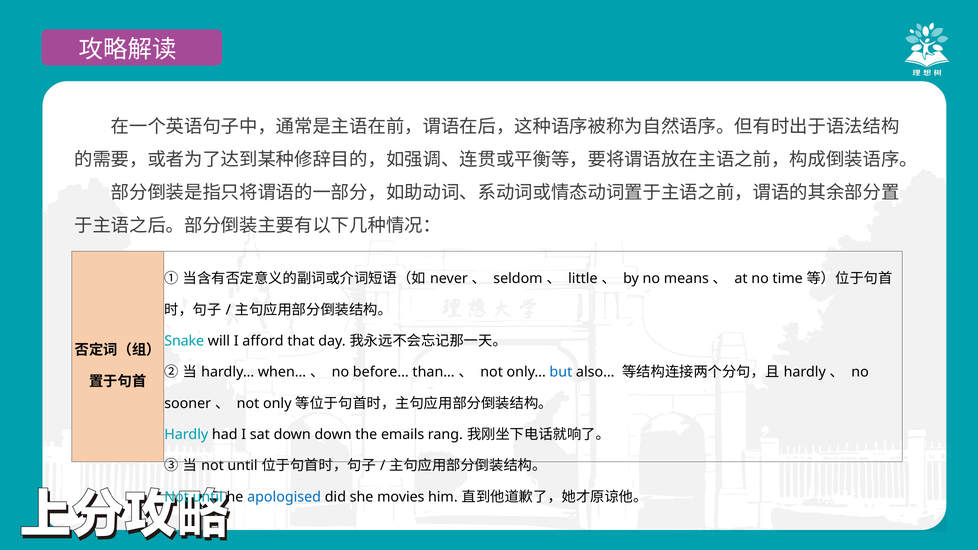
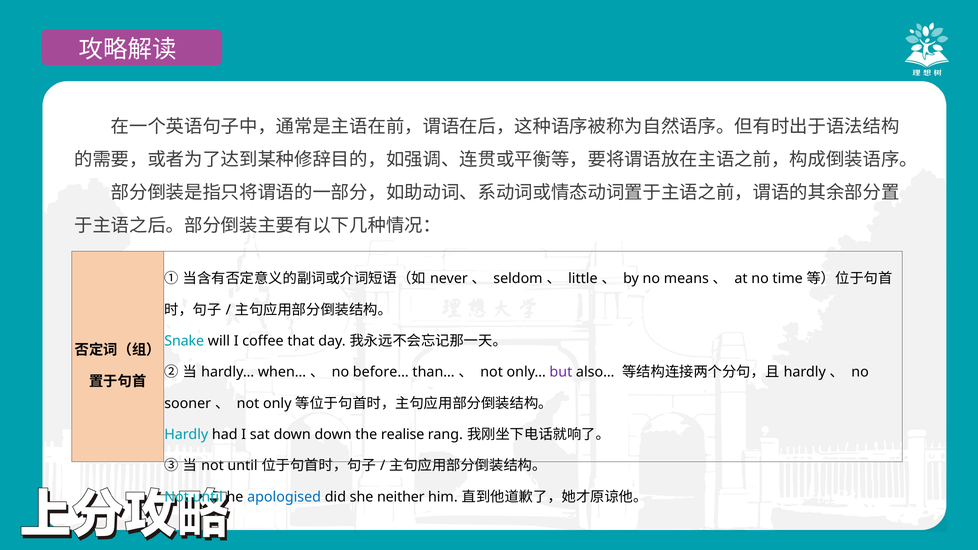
afford: afford -> coffee (263, 341)
but colour: blue -> purple (561, 372)
emails: emails -> realise (403, 435)
movies: movies -> neither (401, 497)
